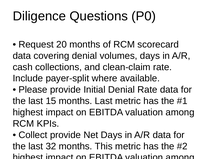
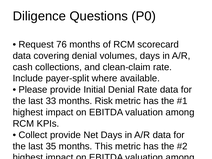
20: 20 -> 76 (62, 44)
15: 15 -> 33 (51, 101)
months Last: Last -> Risk (104, 101)
32: 32 -> 35 (51, 146)
